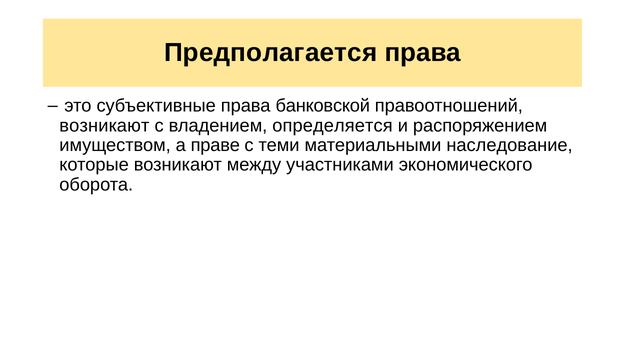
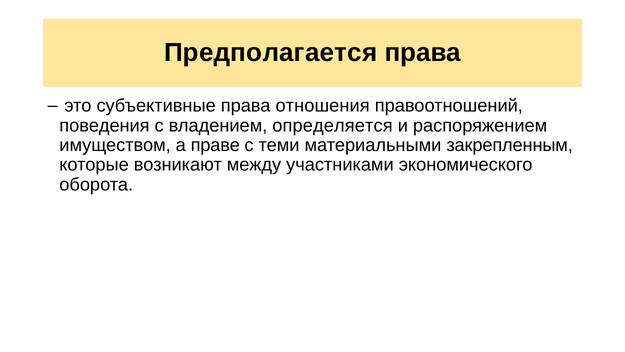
банковской: банковской -> отношения (323, 106)
возникают: возникают -> поведения (104, 125)
наследование: наследование -> закрепленным (510, 145)
